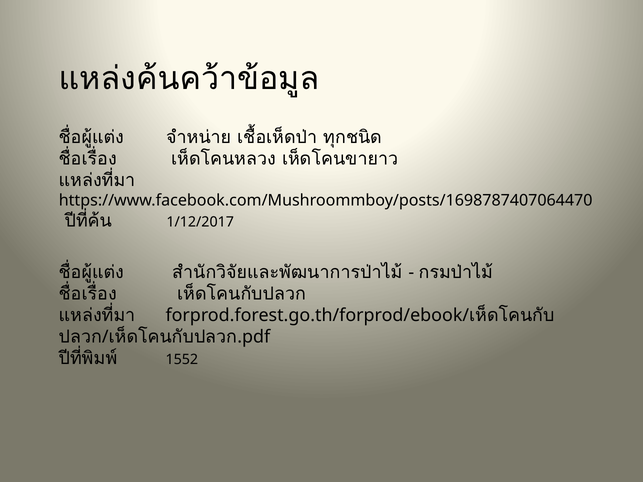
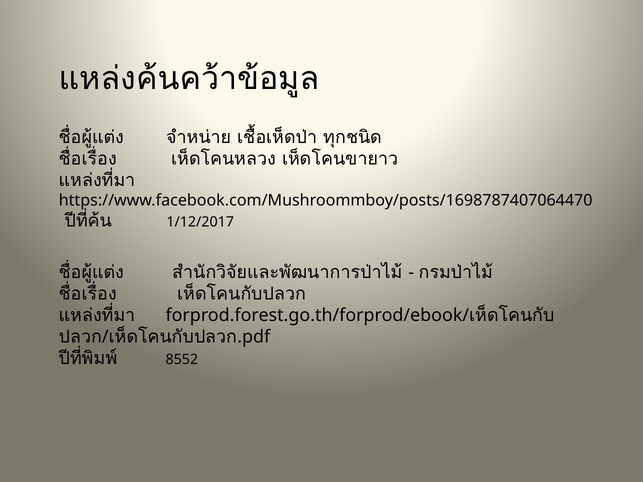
1552: 1552 -> 8552 (182, 360)
